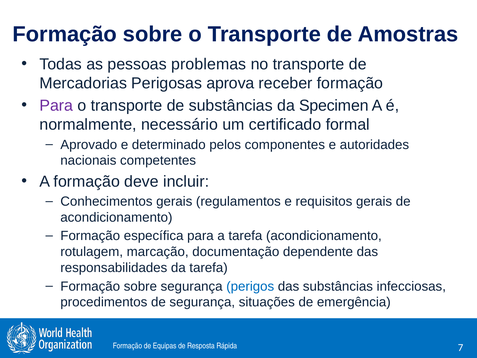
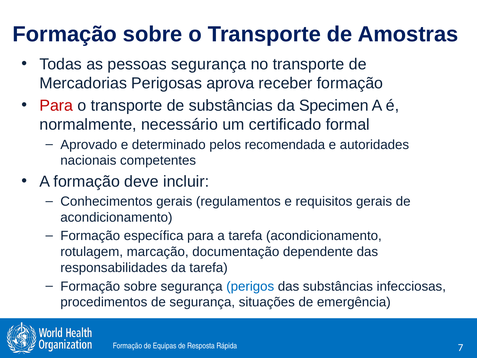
pessoas problemas: problemas -> segurança (209, 64)
Para colour: purple -> red (56, 106)
componentes: componentes -> recomendada (285, 145)
